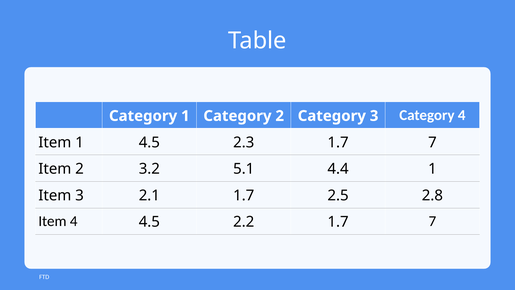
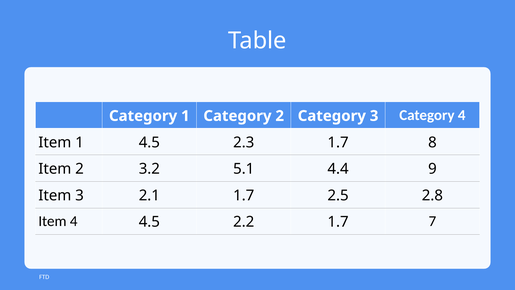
2.3 1.7 7: 7 -> 8 (432, 142)
4.4 1: 1 -> 9 (432, 169)
